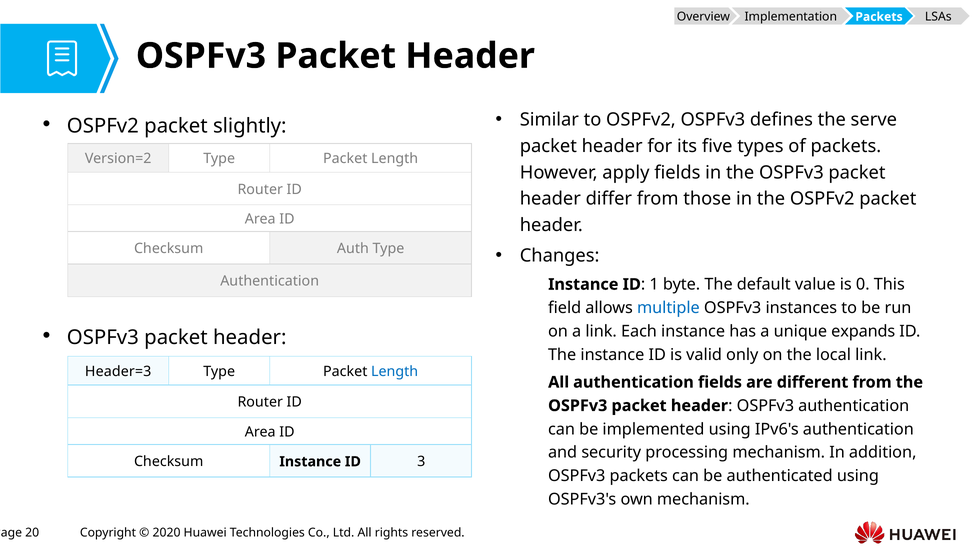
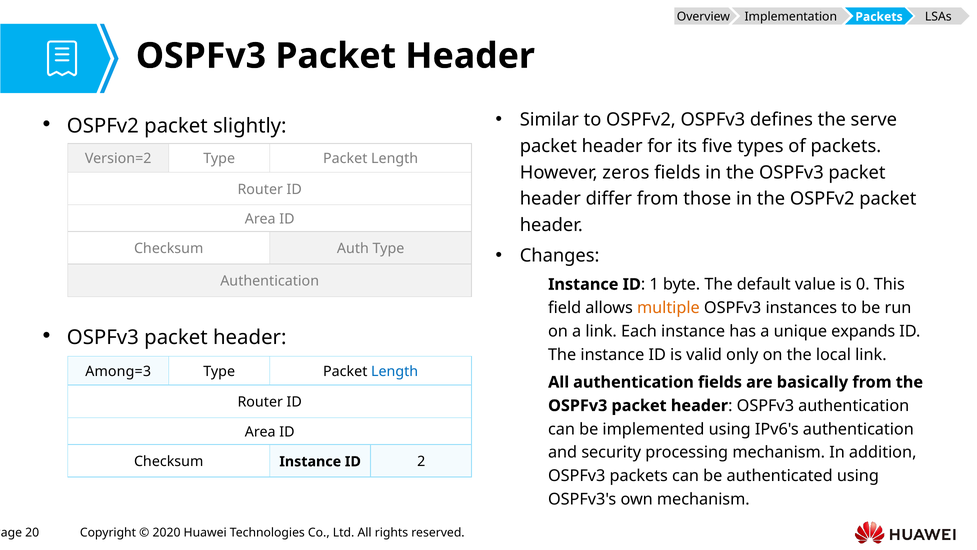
apply: apply -> zeros (626, 172)
multiple colour: blue -> orange (668, 308)
Header=3: Header=3 -> Among=3 (118, 371)
different: different -> basically (812, 382)
3: 3 -> 2 (421, 461)
